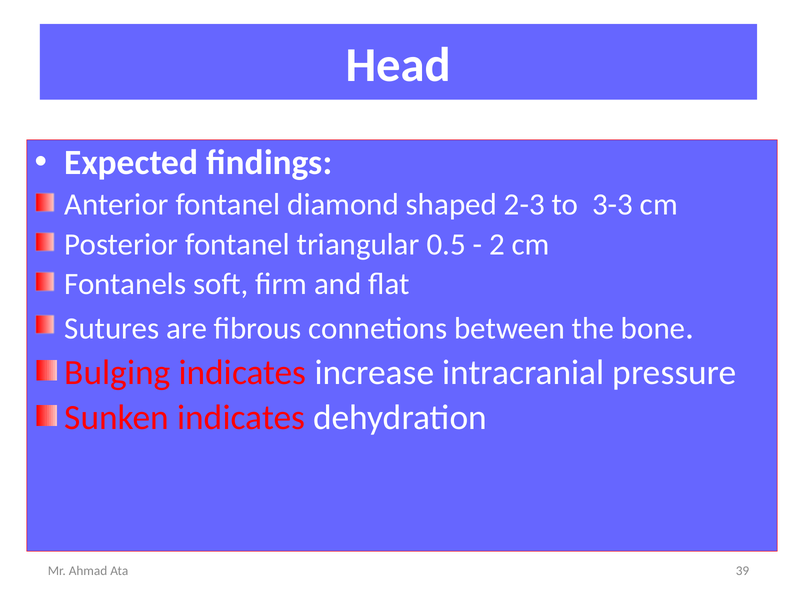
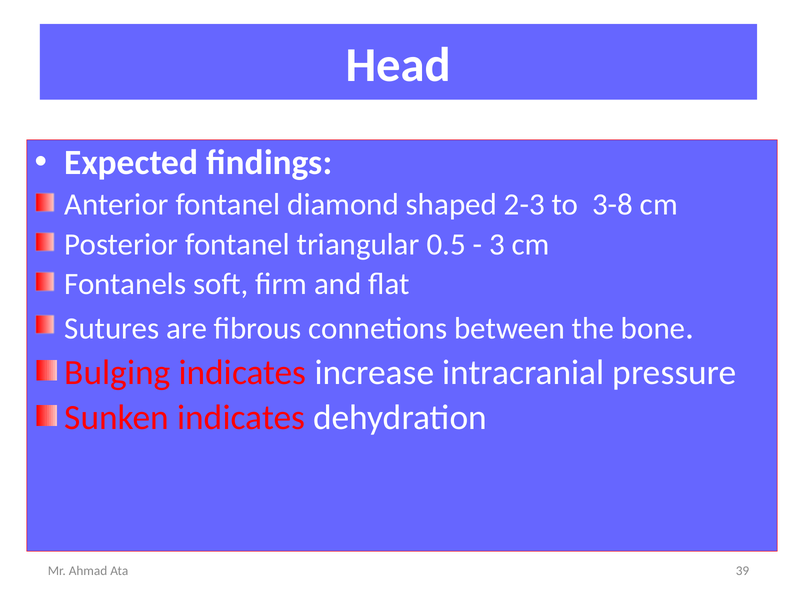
3-3: 3-3 -> 3-8 (613, 205)
2: 2 -> 3 (497, 244)
